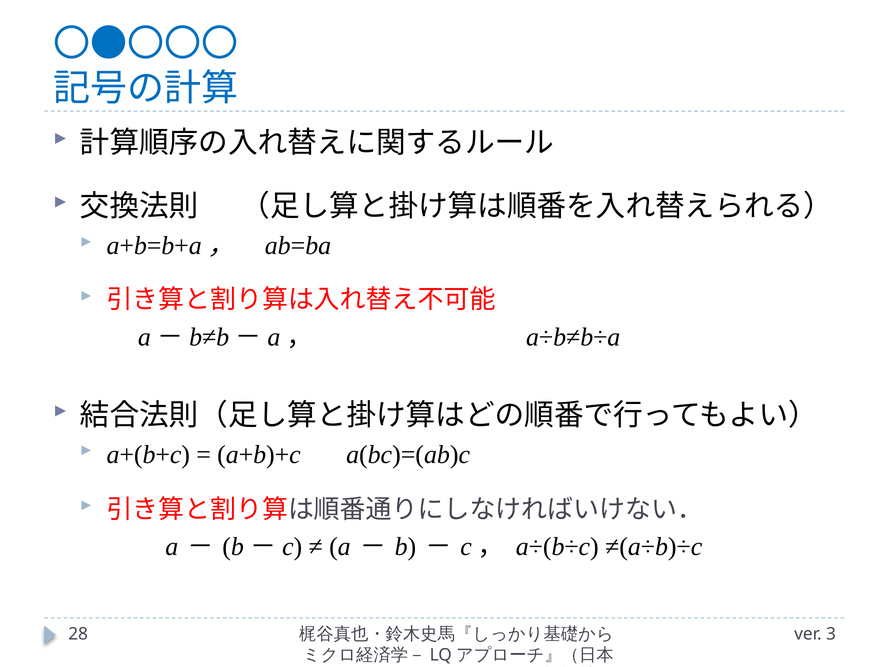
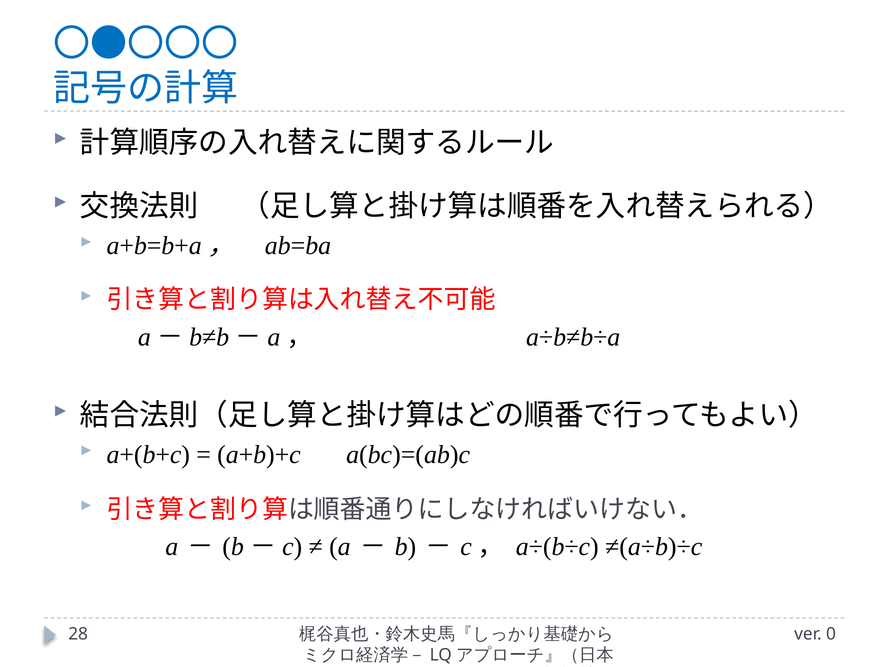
3: 3 -> 0 (831, 634)
